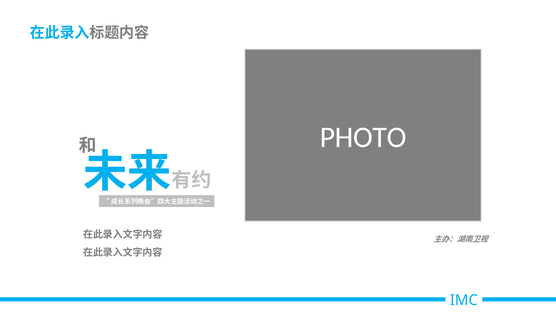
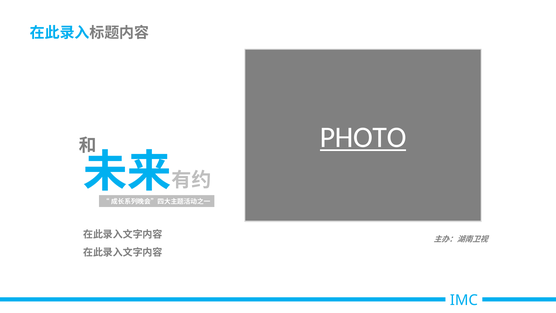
PHOTO underline: none -> present (363, 137)
